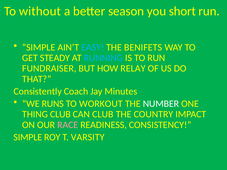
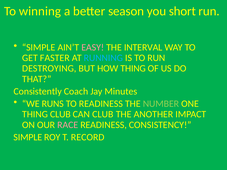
without: without -> winning (40, 11)
EASY colour: light blue -> pink (93, 47)
BENIFETS: BENIFETS -> INTERVAL (143, 47)
STEADY: STEADY -> FASTER (55, 58)
FUNDRAISER: FUNDRAISER -> DESTROYING (49, 69)
HOW RELAY: RELAY -> THING (133, 69)
TO WORKOUT: WORKOUT -> READINESS (101, 104)
NUMBER colour: white -> light green (161, 104)
COUNTRY: COUNTRY -> ANOTHER (153, 114)
VARSITY: VARSITY -> RECORD (88, 137)
